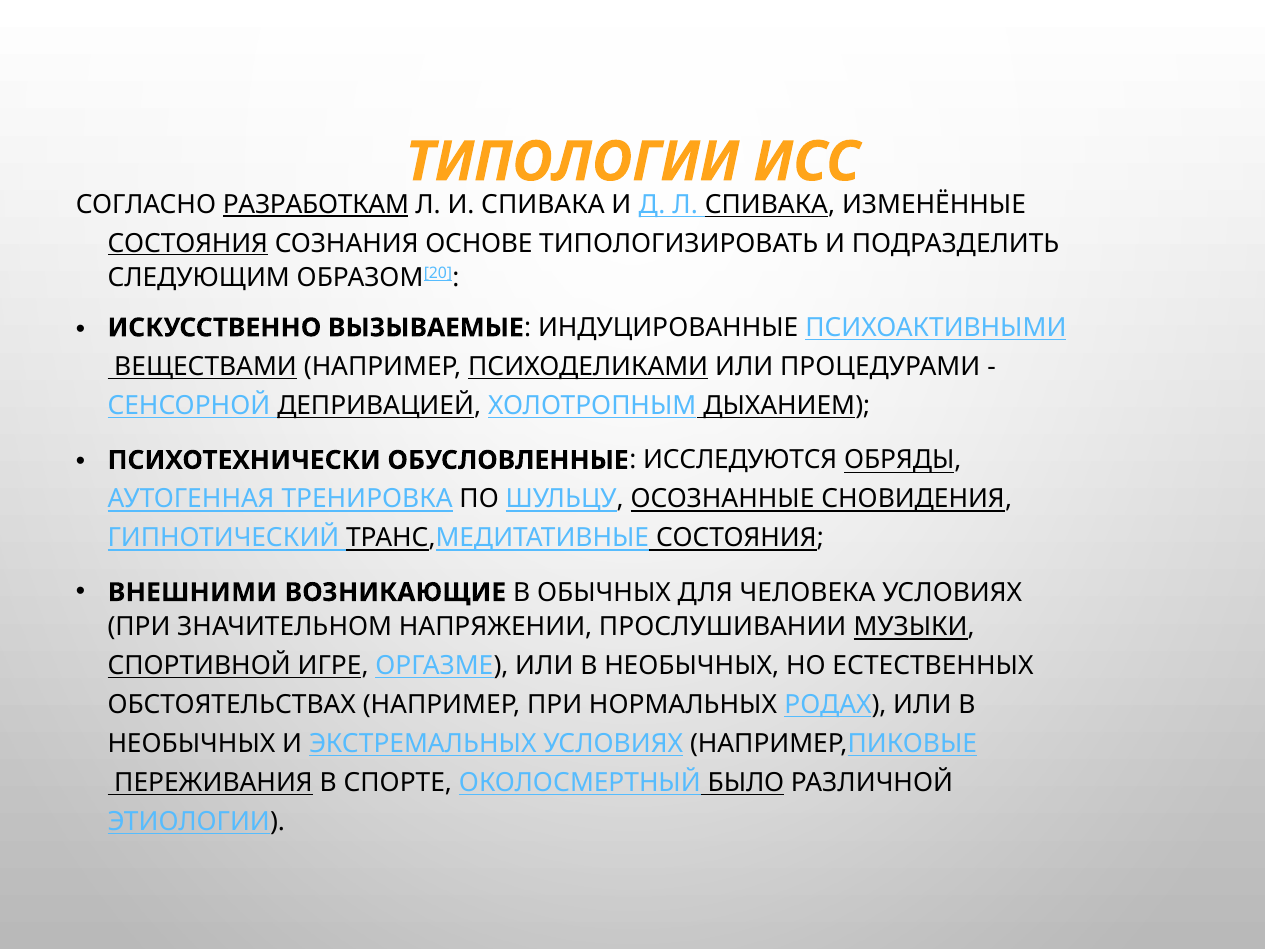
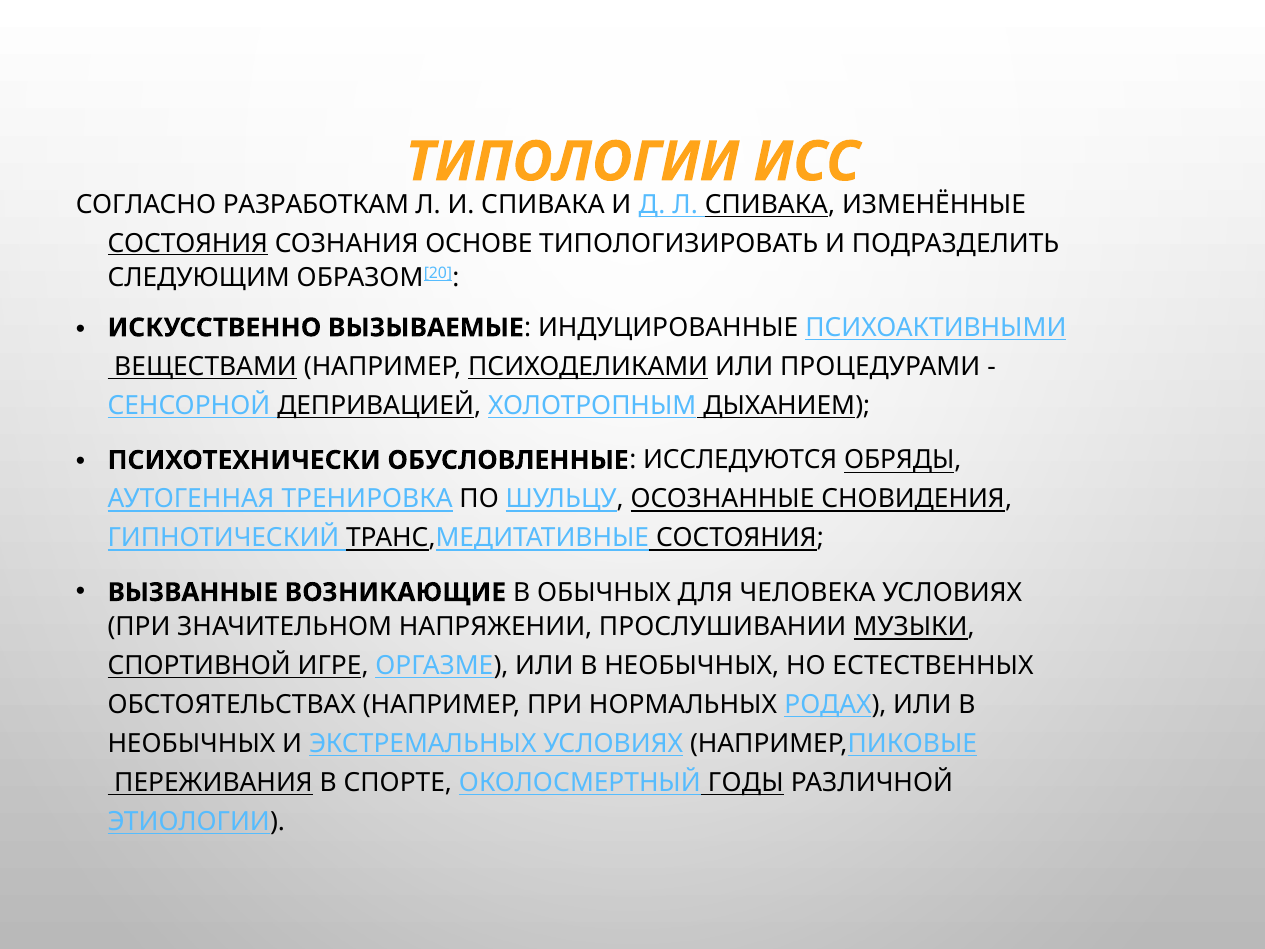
РАЗРАБОТКАМ underline: present -> none (316, 205)
ВНЕШНИМИ: ВНЕШНИМИ -> ВЫЗВАННЫЕ (193, 592)
БЫЛО: БЫЛО -> ГОДЫ (746, 782)
